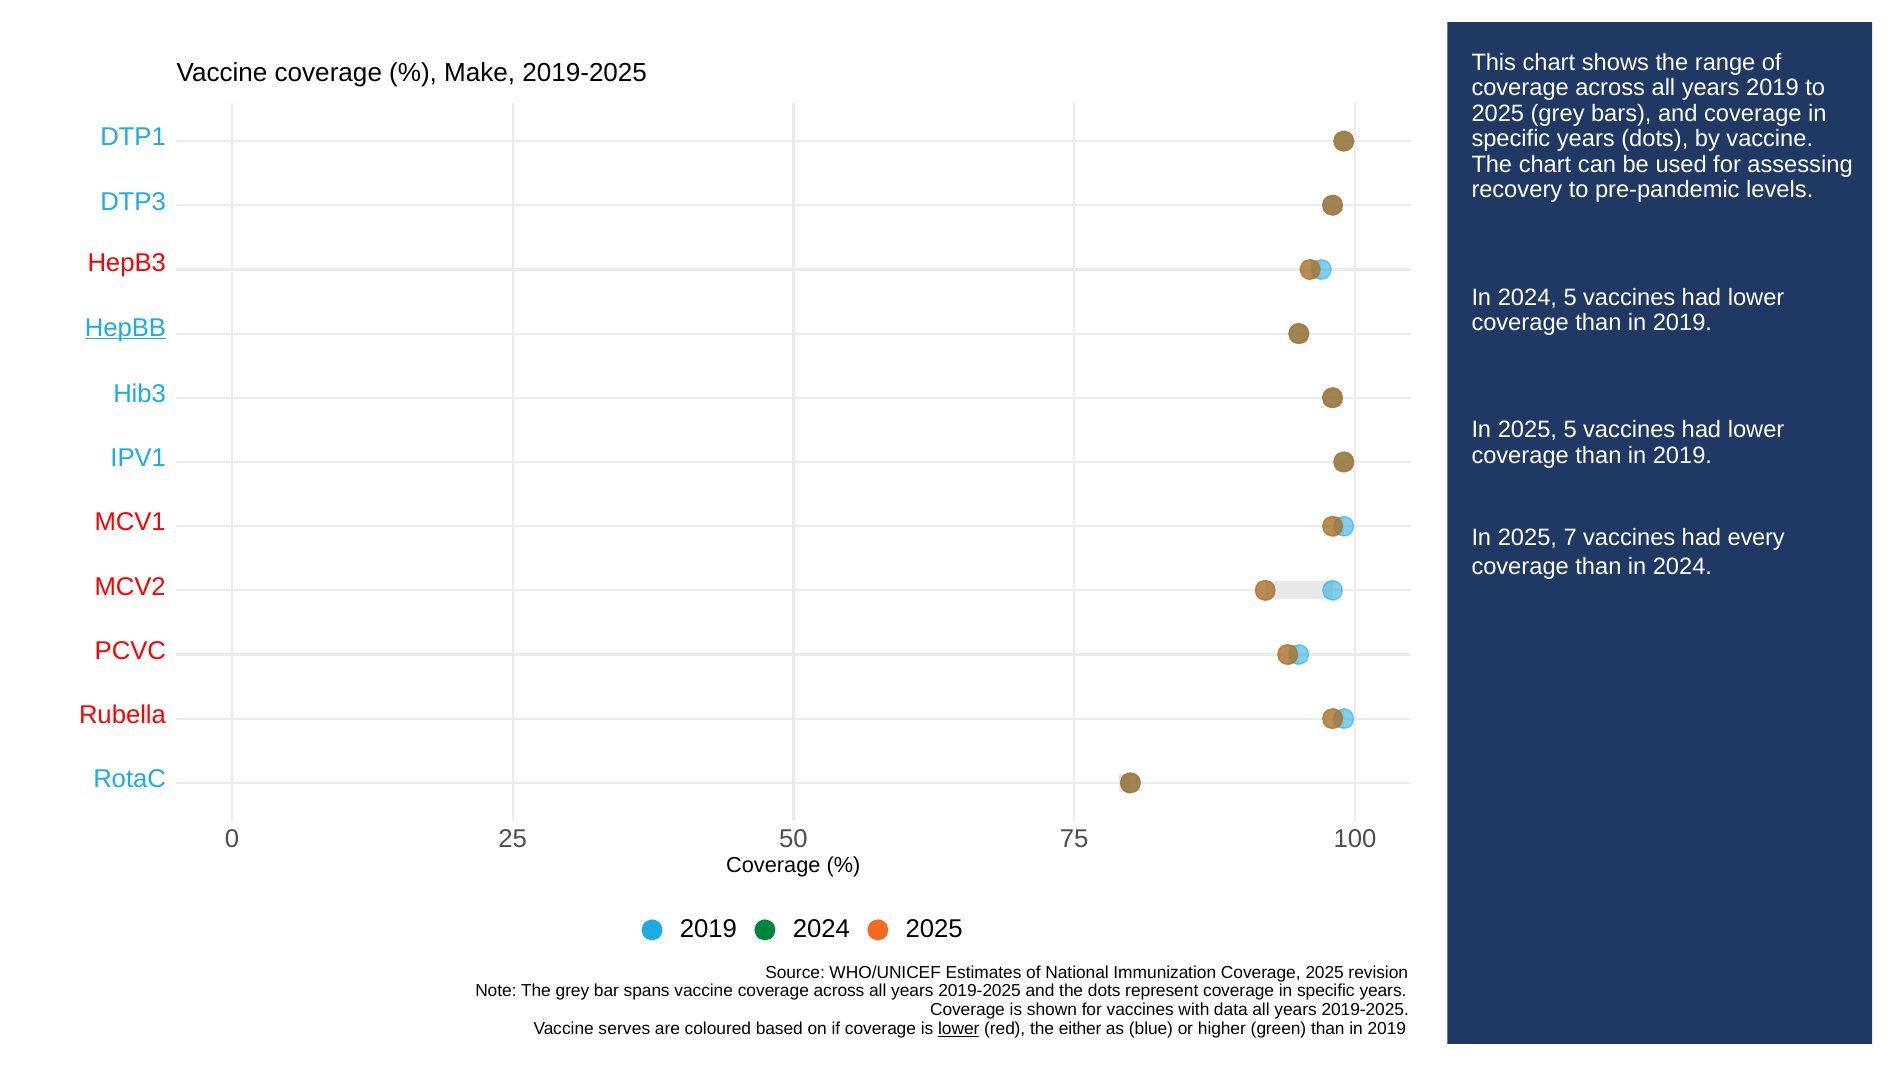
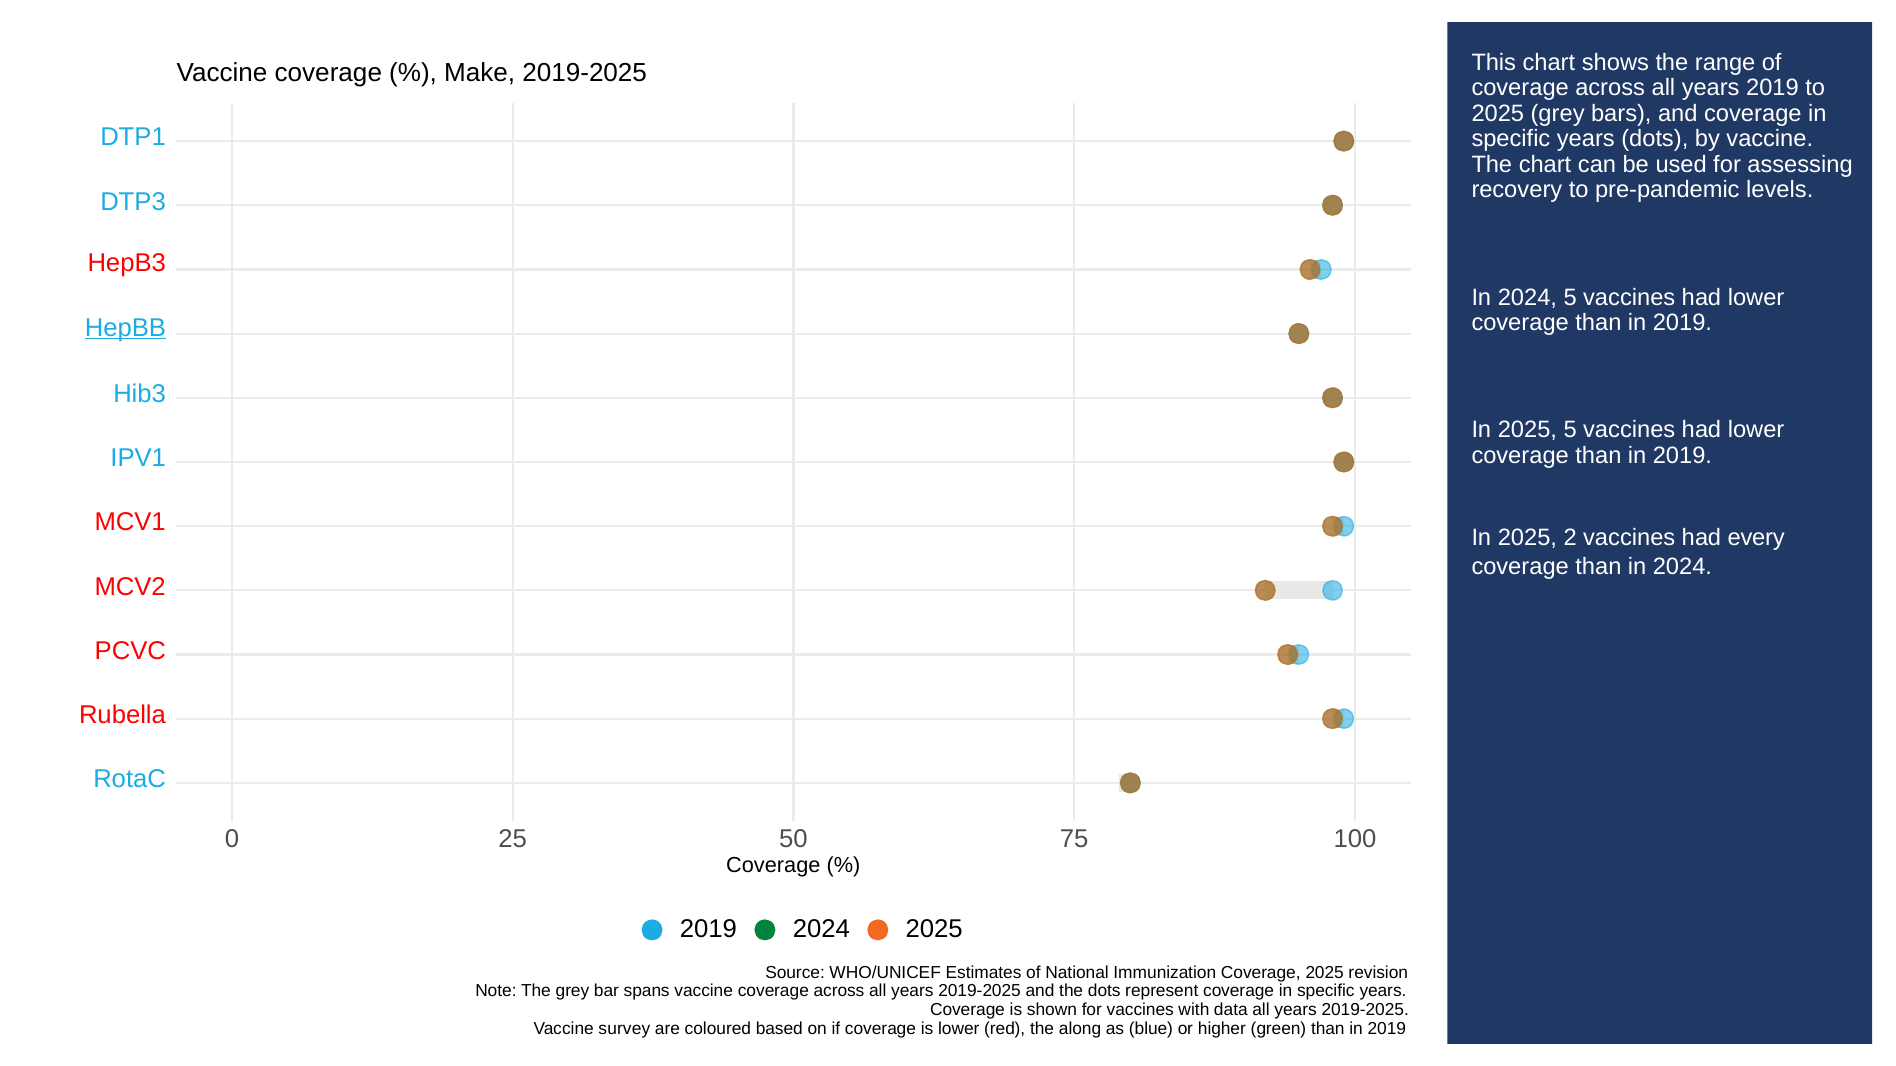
7: 7 -> 2 (1570, 538)
serves: serves -> survey (624, 1029)
lower underline: present -> none (959, 1029)
either: either -> along (1080, 1029)
